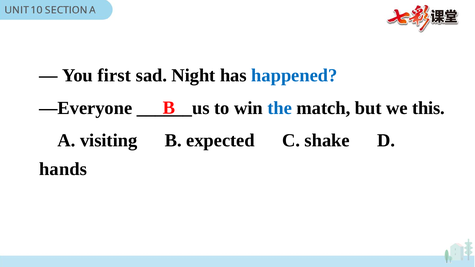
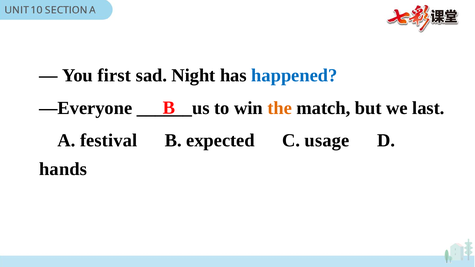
the colour: blue -> orange (280, 108)
this: this -> last (428, 108)
visiting: visiting -> festival (109, 141)
shake: shake -> usage (327, 141)
